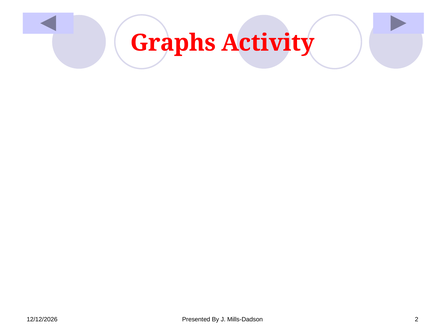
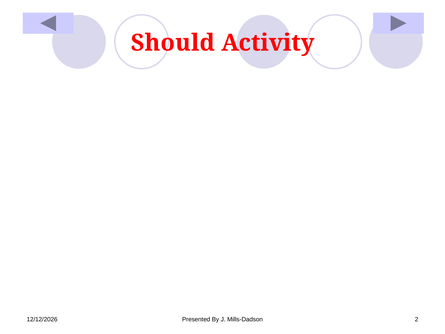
Graphs: Graphs -> Should (173, 43)
